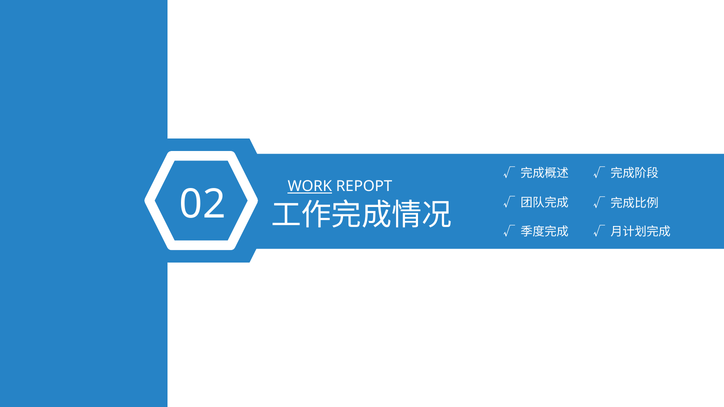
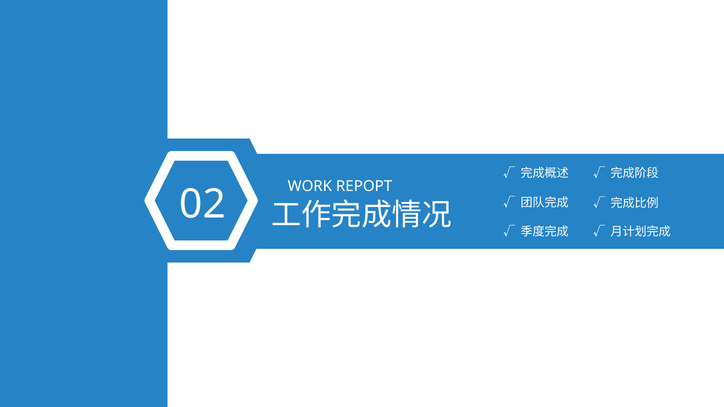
WORK underline: present -> none (310, 187)
